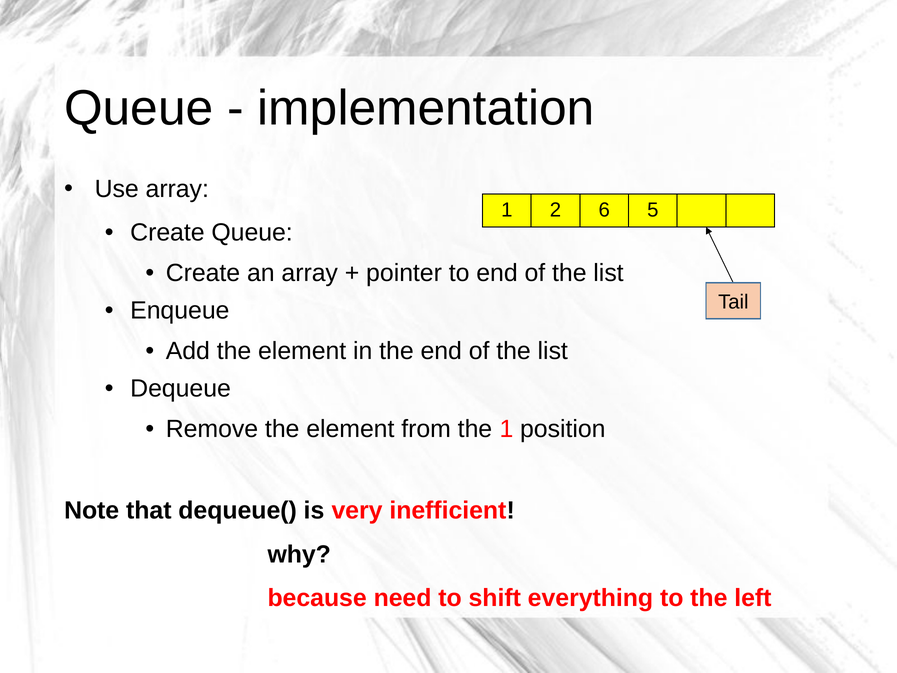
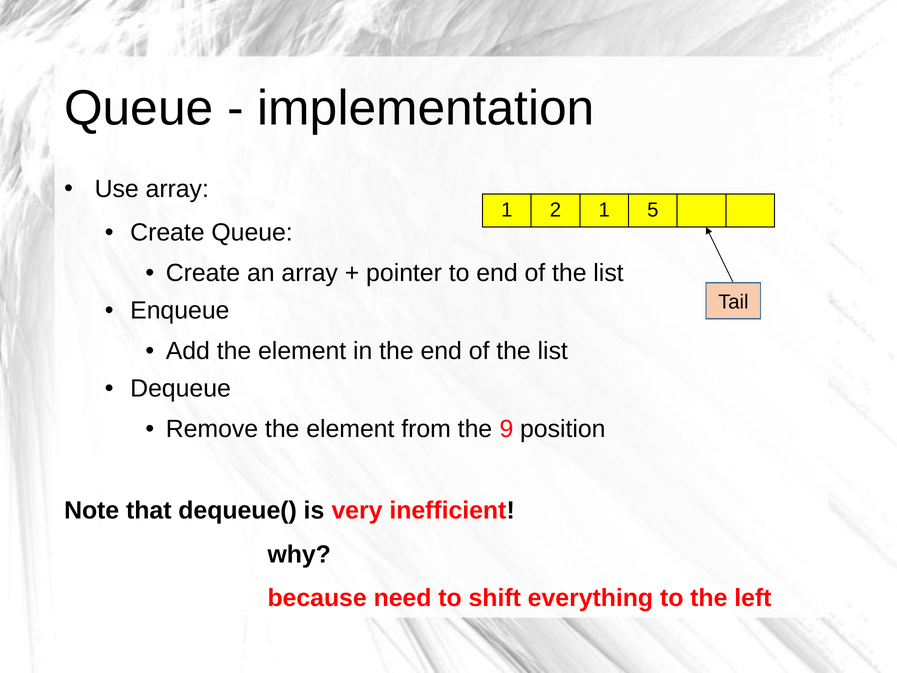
2 6: 6 -> 1 (604, 210)
the 1: 1 -> 9 (506, 429)
